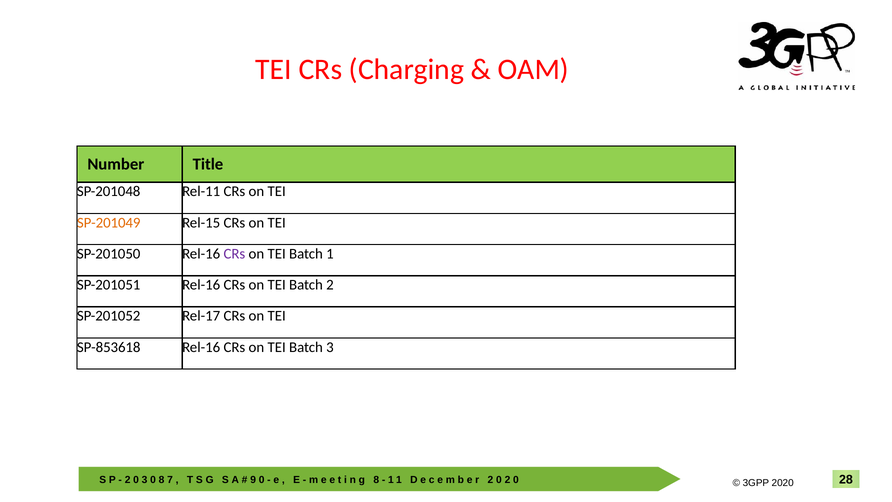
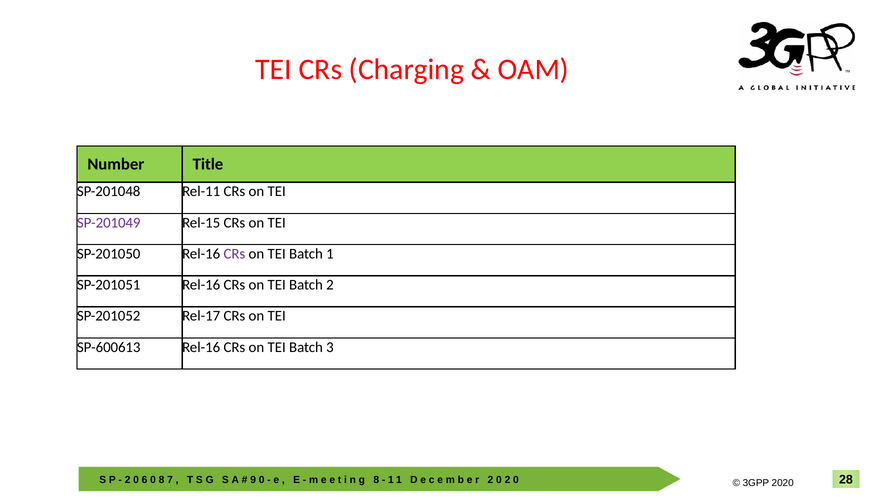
SP-201049 colour: orange -> purple (109, 223)
SP-853618: SP-853618 -> SP-600613 (109, 347)
3: 3 -> 6 (145, 480)
